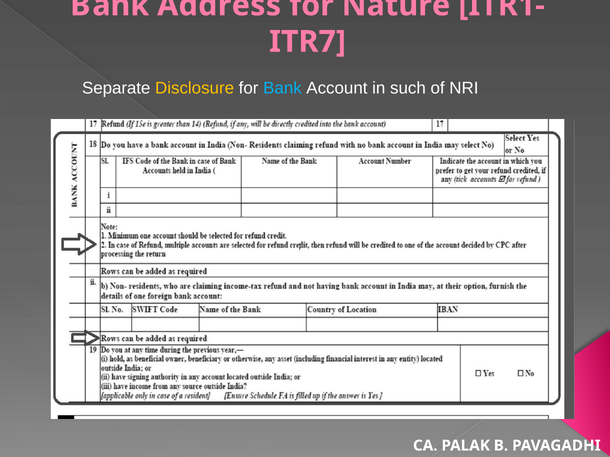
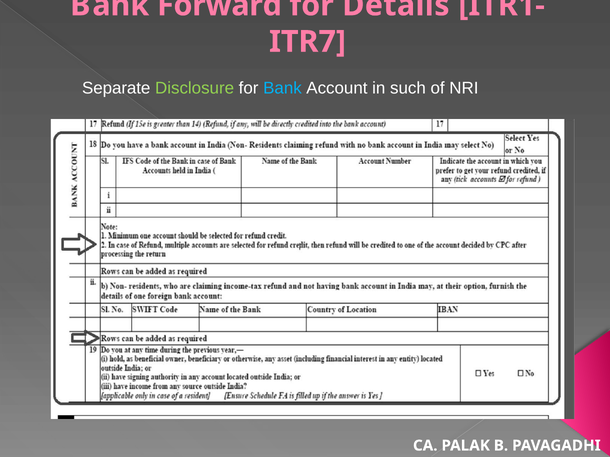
Address: Address -> Forward (219, 5)
Nature: Nature -> Details (396, 5)
Disclosure colour: yellow -> light green (195, 88)
